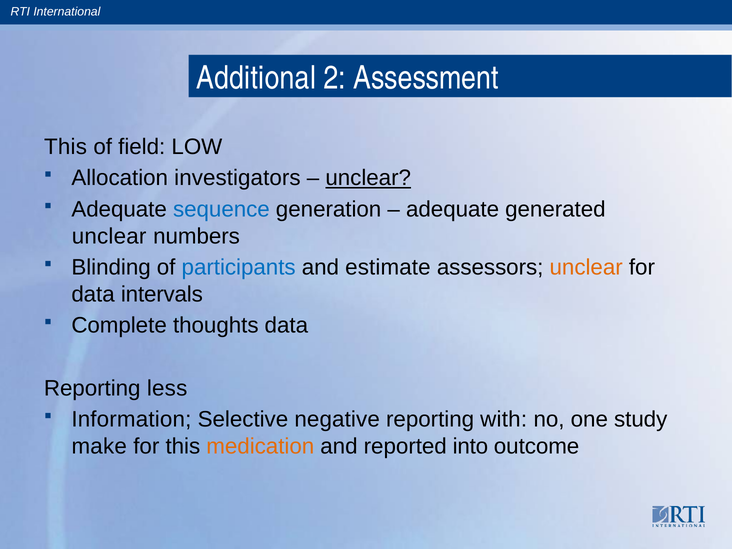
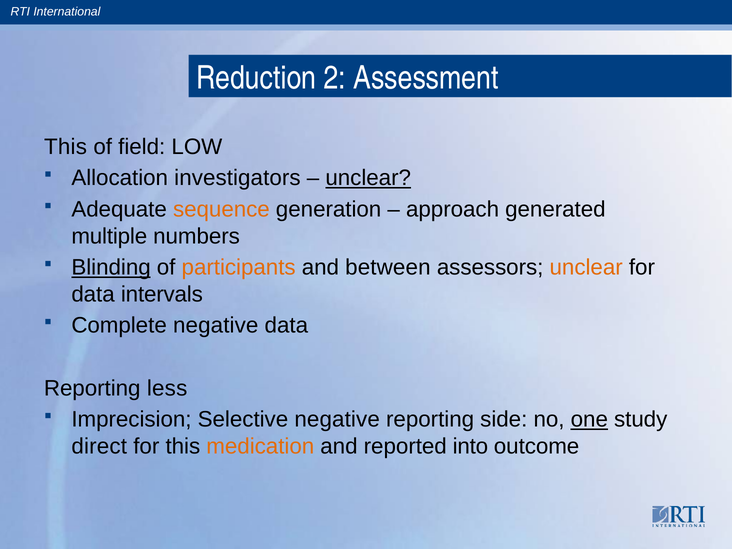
Additional: Additional -> Reduction (256, 78)
sequence colour: blue -> orange (221, 209)
adequate: adequate -> approach (453, 209)
unclear: unclear -> multiple (109, 236)
Blinding underline: none -> present (111, 267)
participants colour: blue -> orange (239, 267)
estimate: estimate -> between (388, 267)
Complete thoughts: thoughts -> negative (216, 326)
Information: Information -> Imprecision (131, 419)
with: with -> side (504, 419)
one underline: none -> present (589, 419)
make: make -> direct (99, 446)
